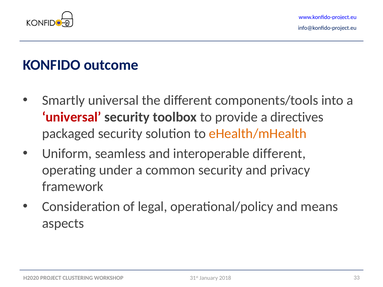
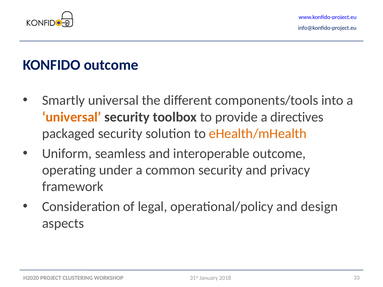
universal colour: red -> orange (72, 117)
interoperable different: different -> outcome (279, 154)
means: means -> design (319, 207)
